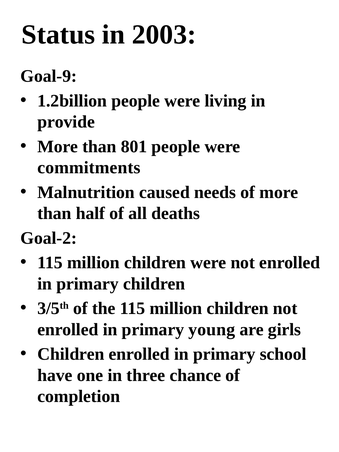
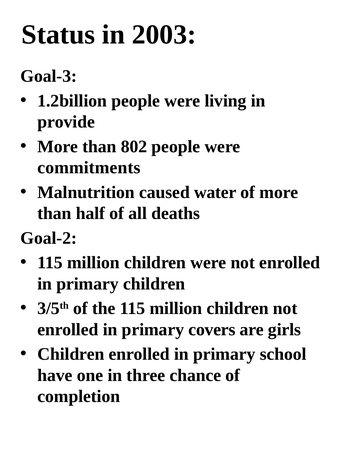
Goal-9: Goal-9 -> Goal-3 (49, 76)
801: 801 -> 802 (134, 147)
needs: needs -> water (215, 192)
young: young -> covers (212, 329)
